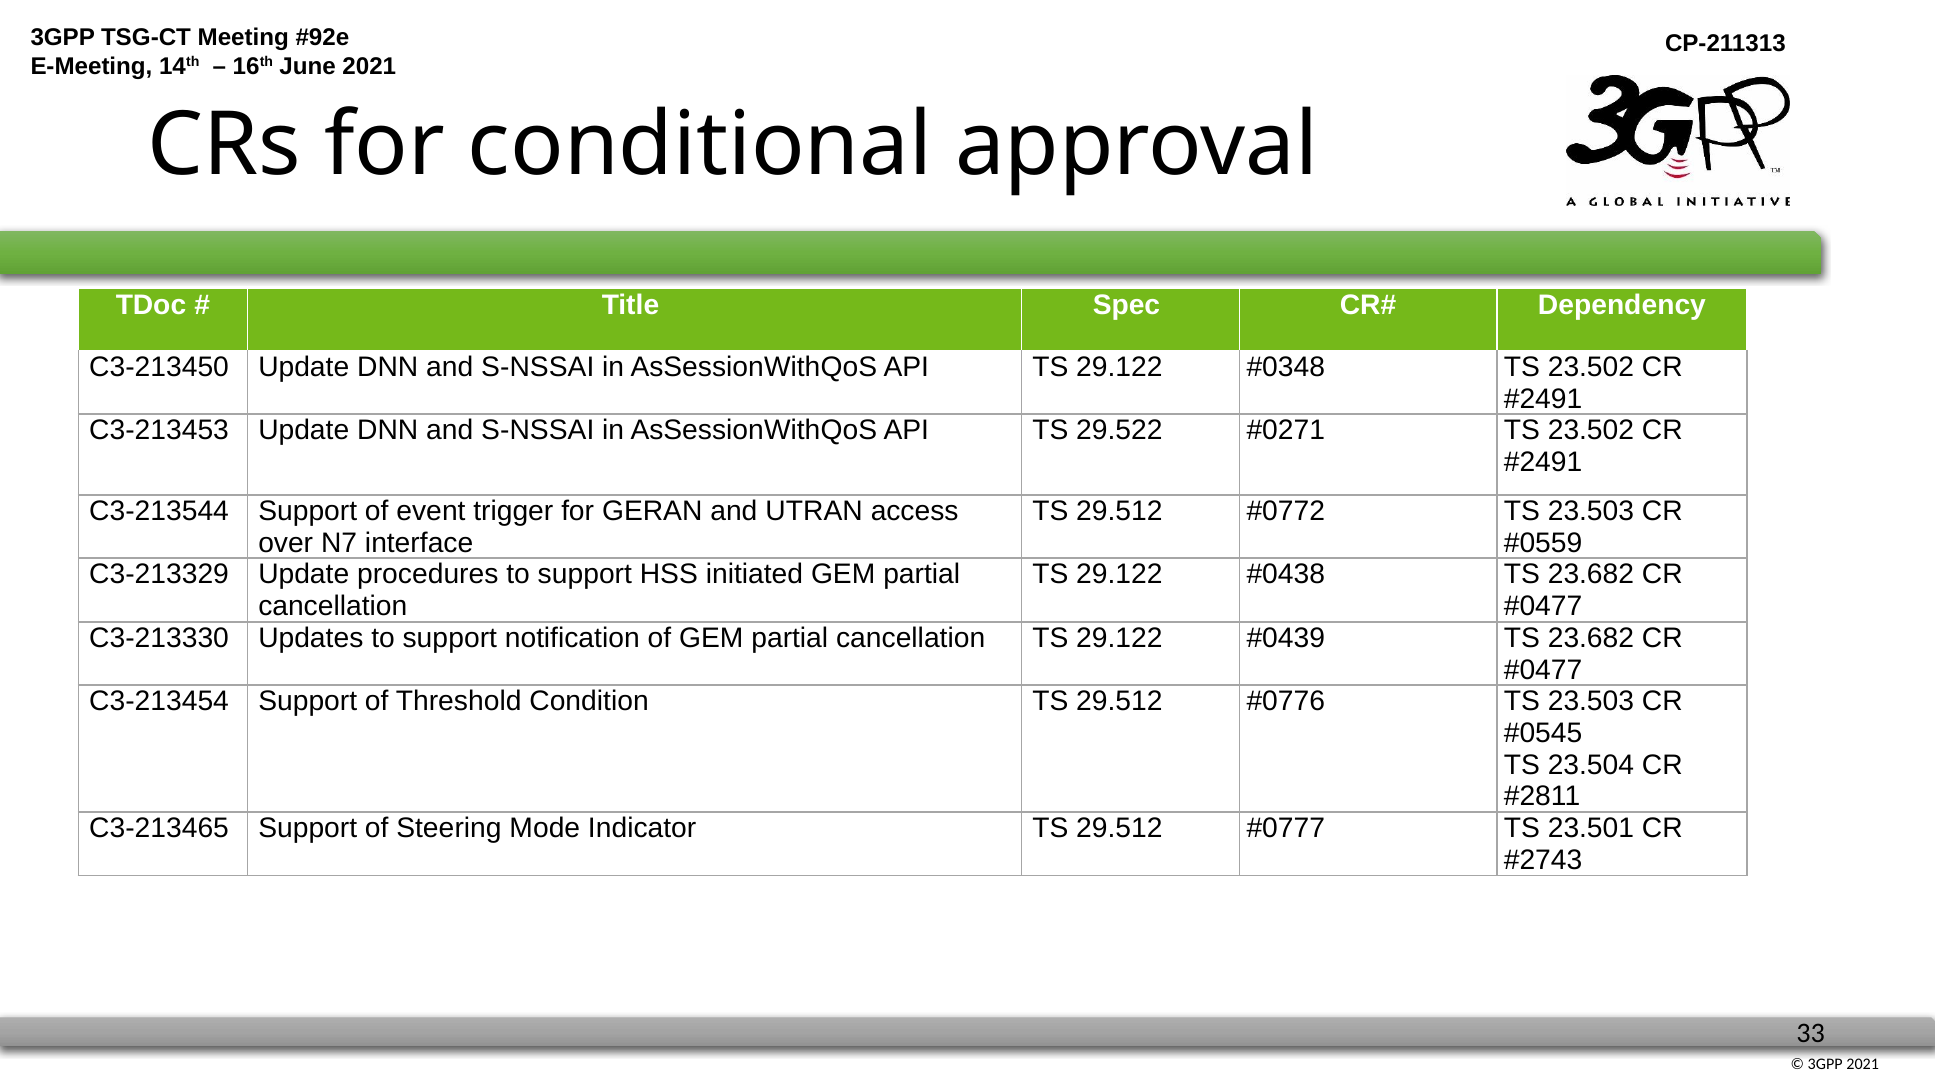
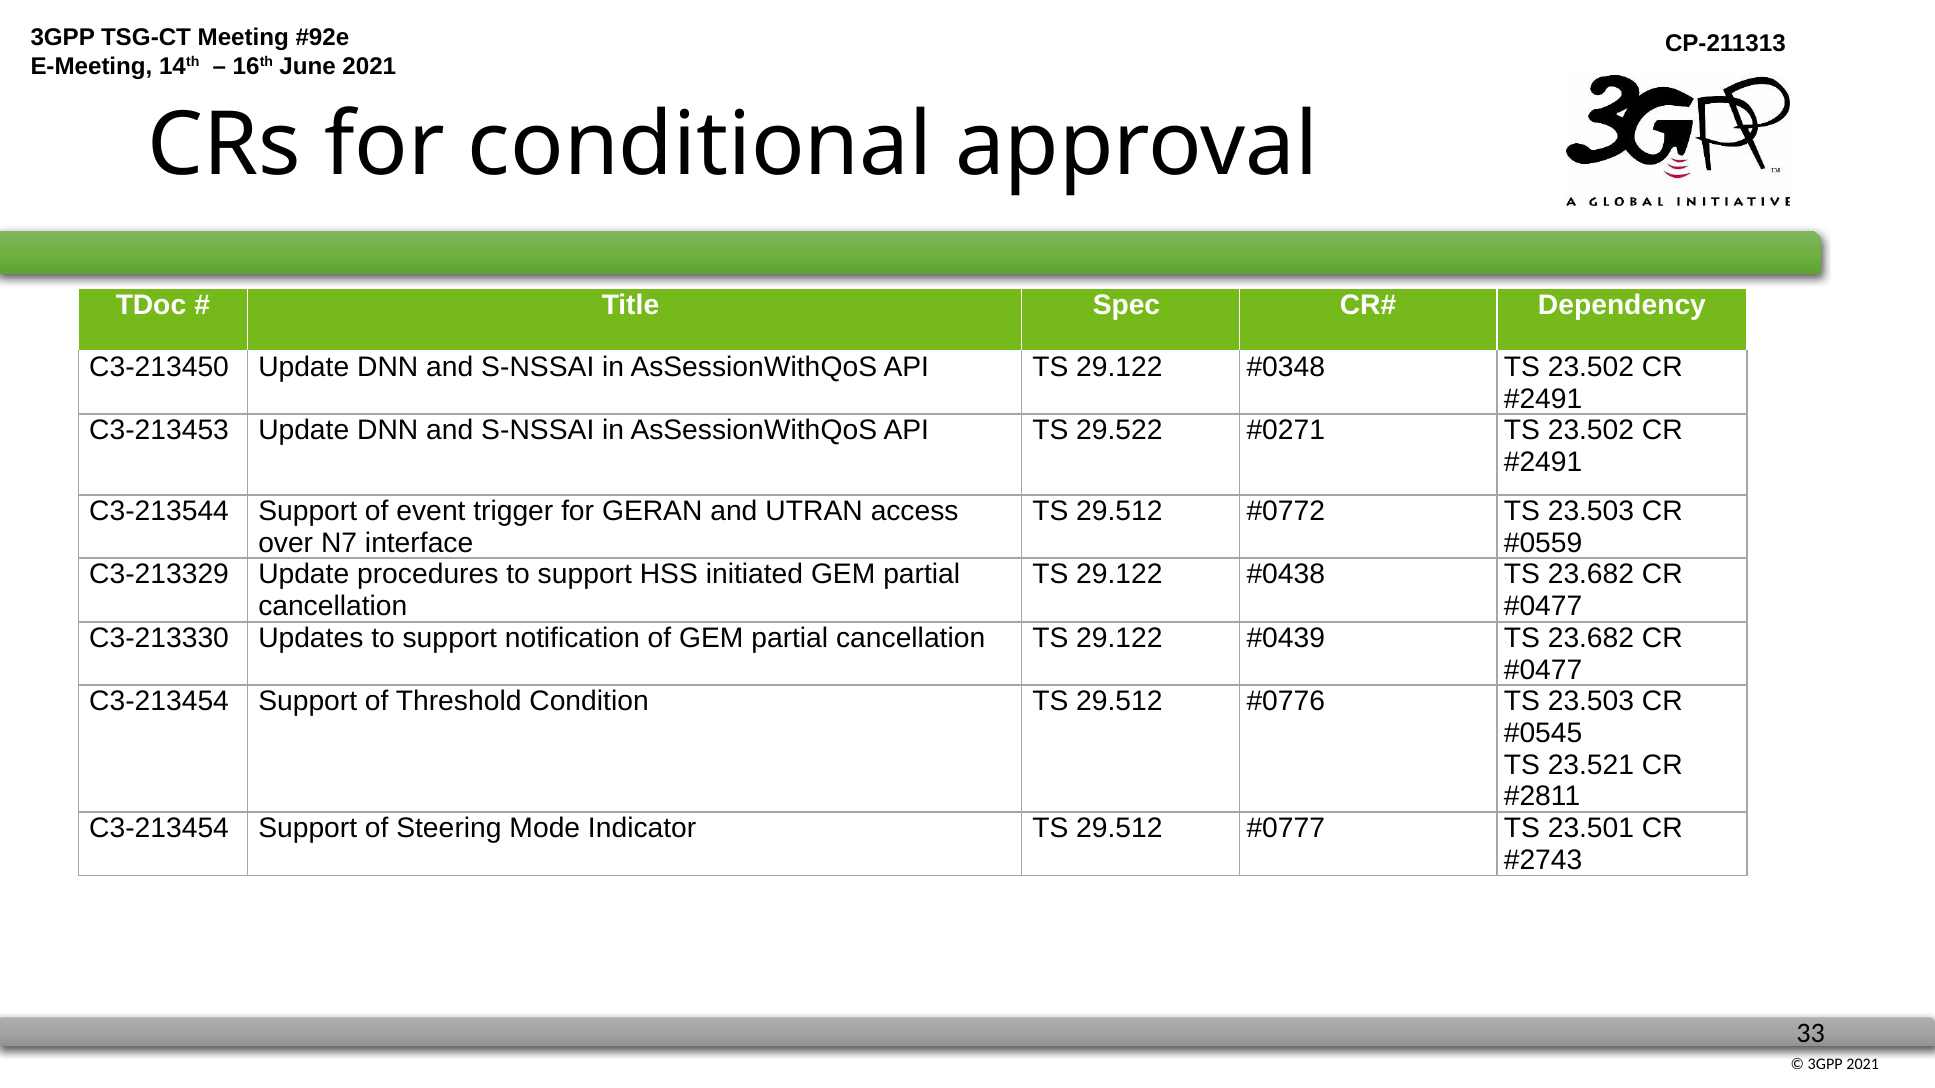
23.504: 23.504 -> 23.521 (1591, 765)
C3-213465: C3-213465 -> C3-213454 (159, 829)
